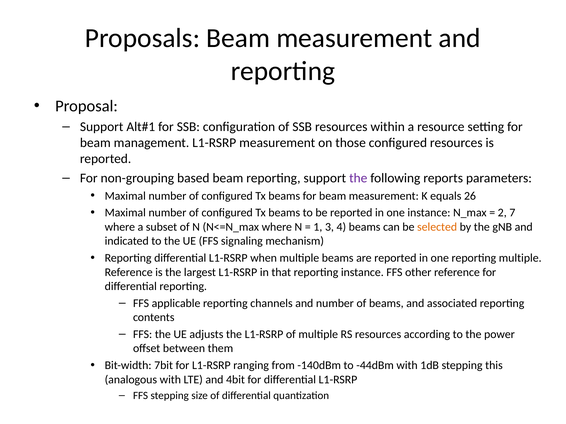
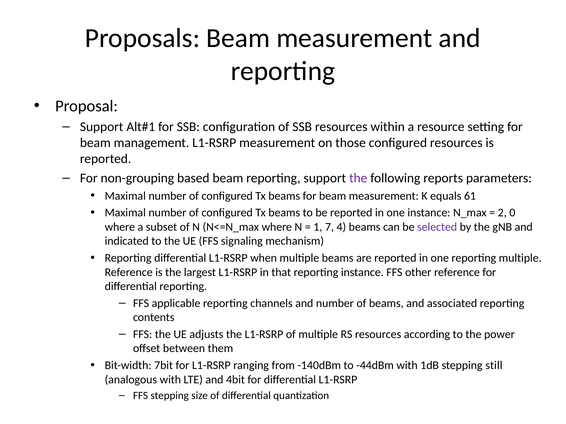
26: 26 -> 61 (470, 196)
7: 7 -> 0 (512, 213)
3: 3 -> 7 (329, 227)
selected colour: orange -> purple (437, 227)
this: this -> still (494, 366)
